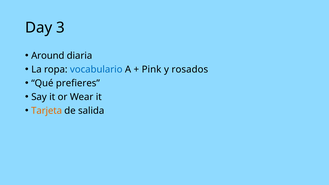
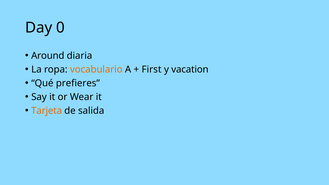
3: 3 -> 0 (60, 28)
vocabulario colour: blue -> orange (96, 69)
Pink: Pink -> First (152, 69)
rosados: rosados -> vacation (190, 69)
